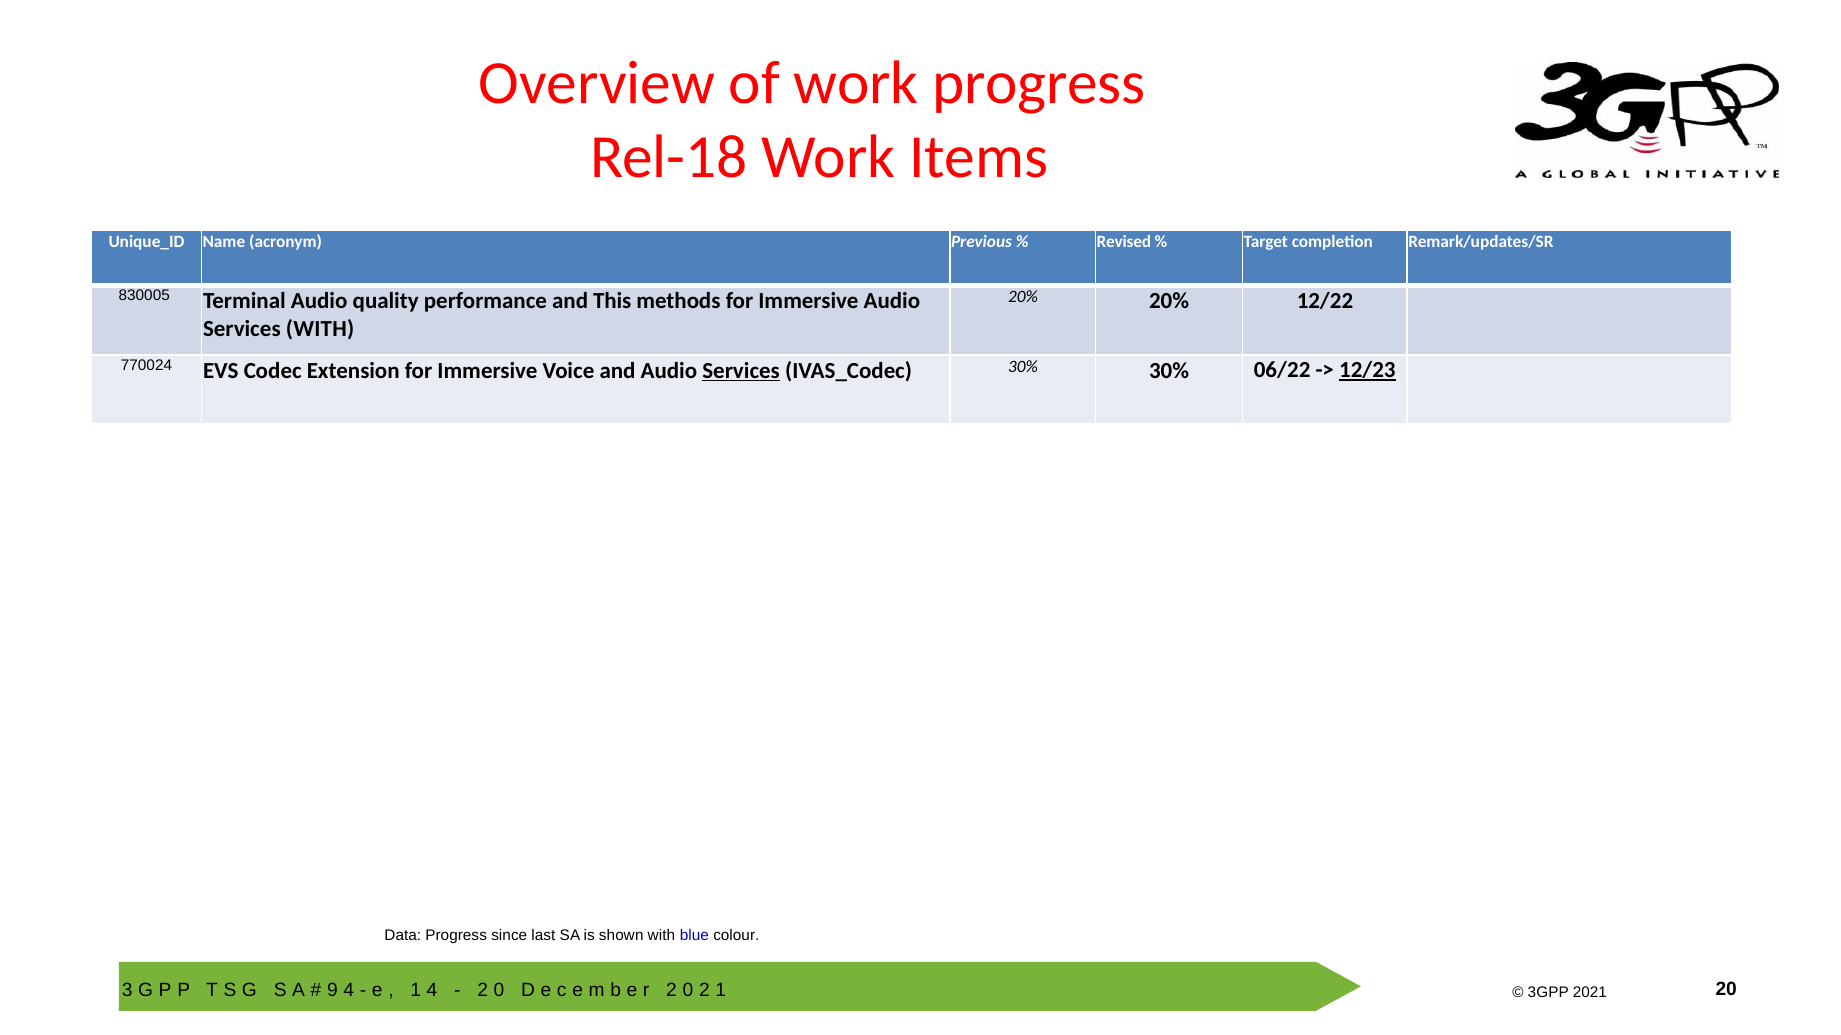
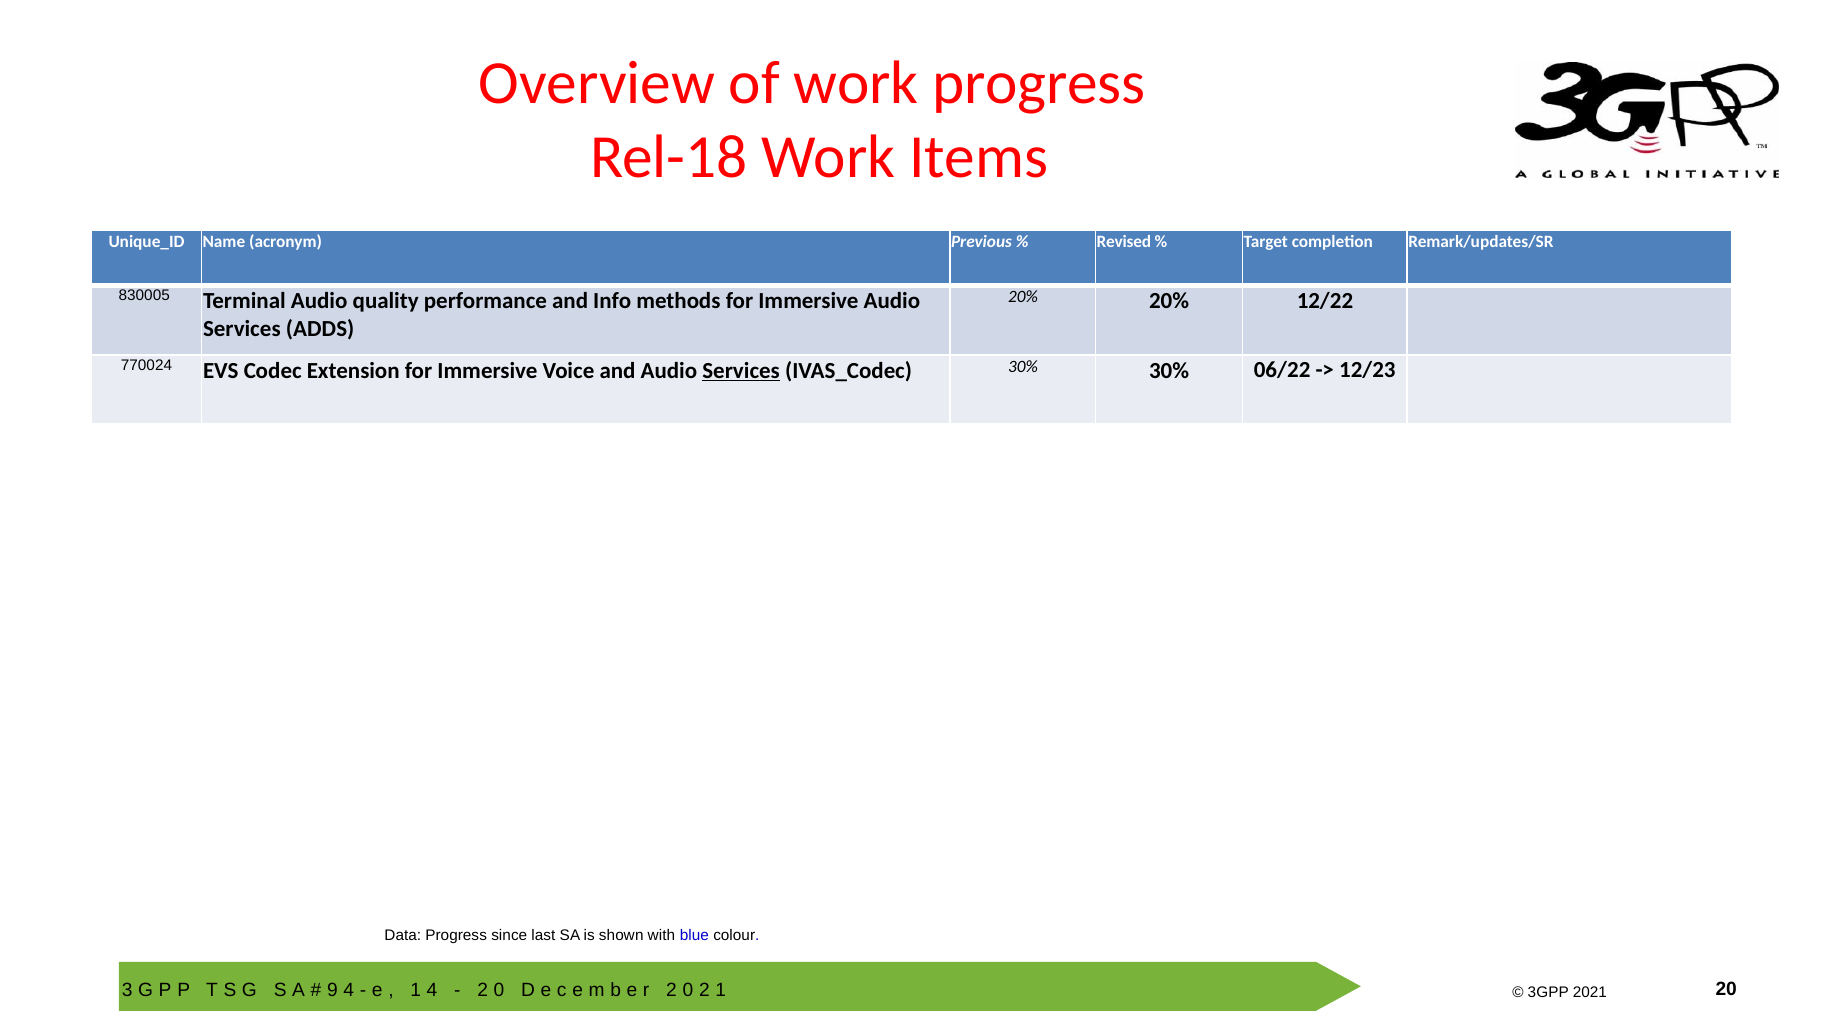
This: This -> Info (612, 301)
Services WITH: WITH -> ADDS (320, 329)
12/23 underline: present -> none (1367, 370)
